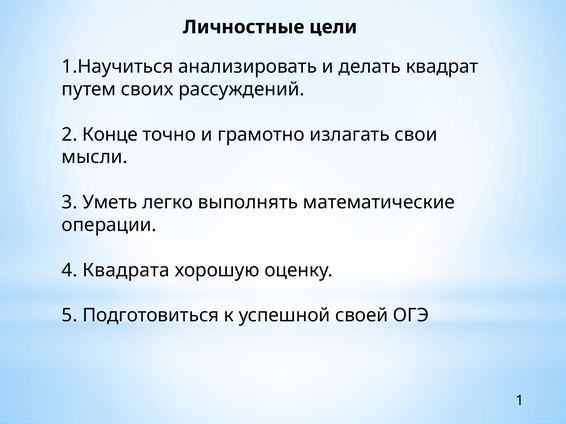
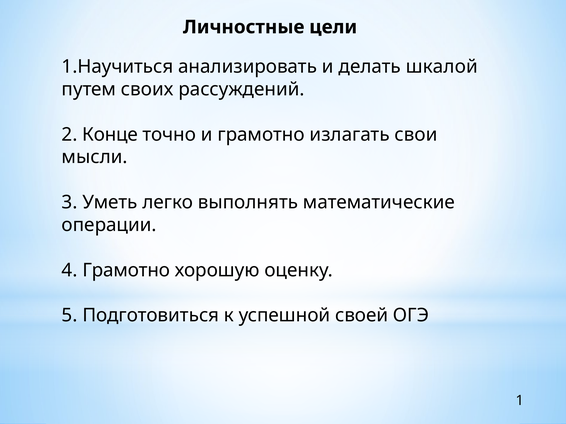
квадрат: квадрат -> шкалой (442, 67)
4 Квадрата: Квадрата -> Грамотно (126, 270)
